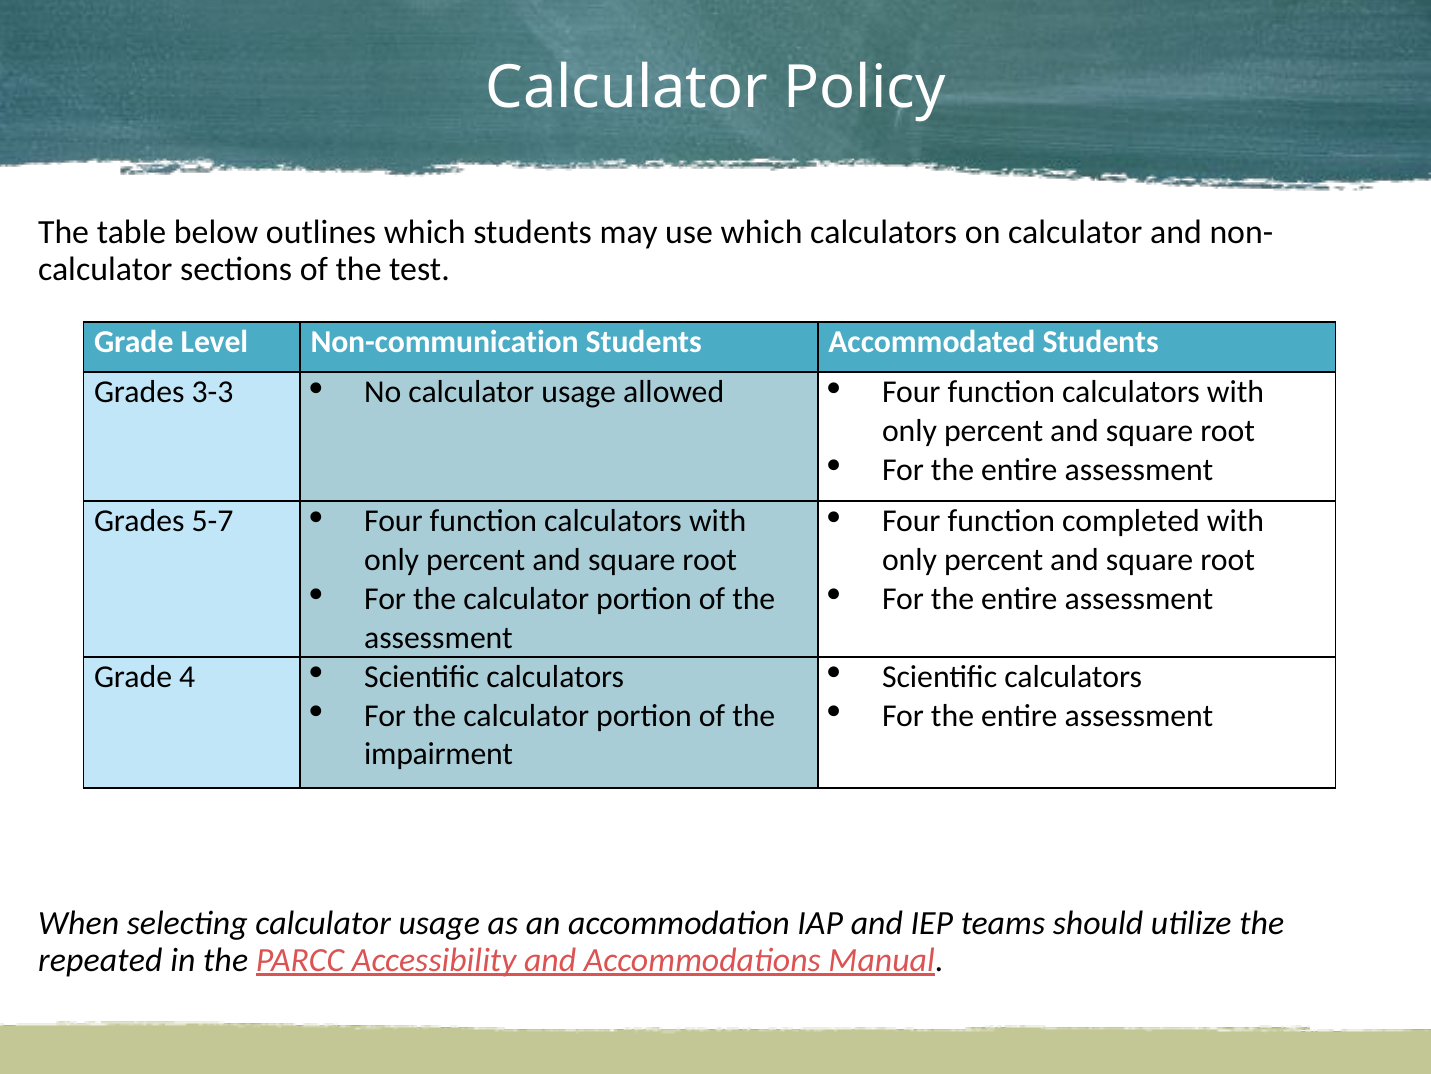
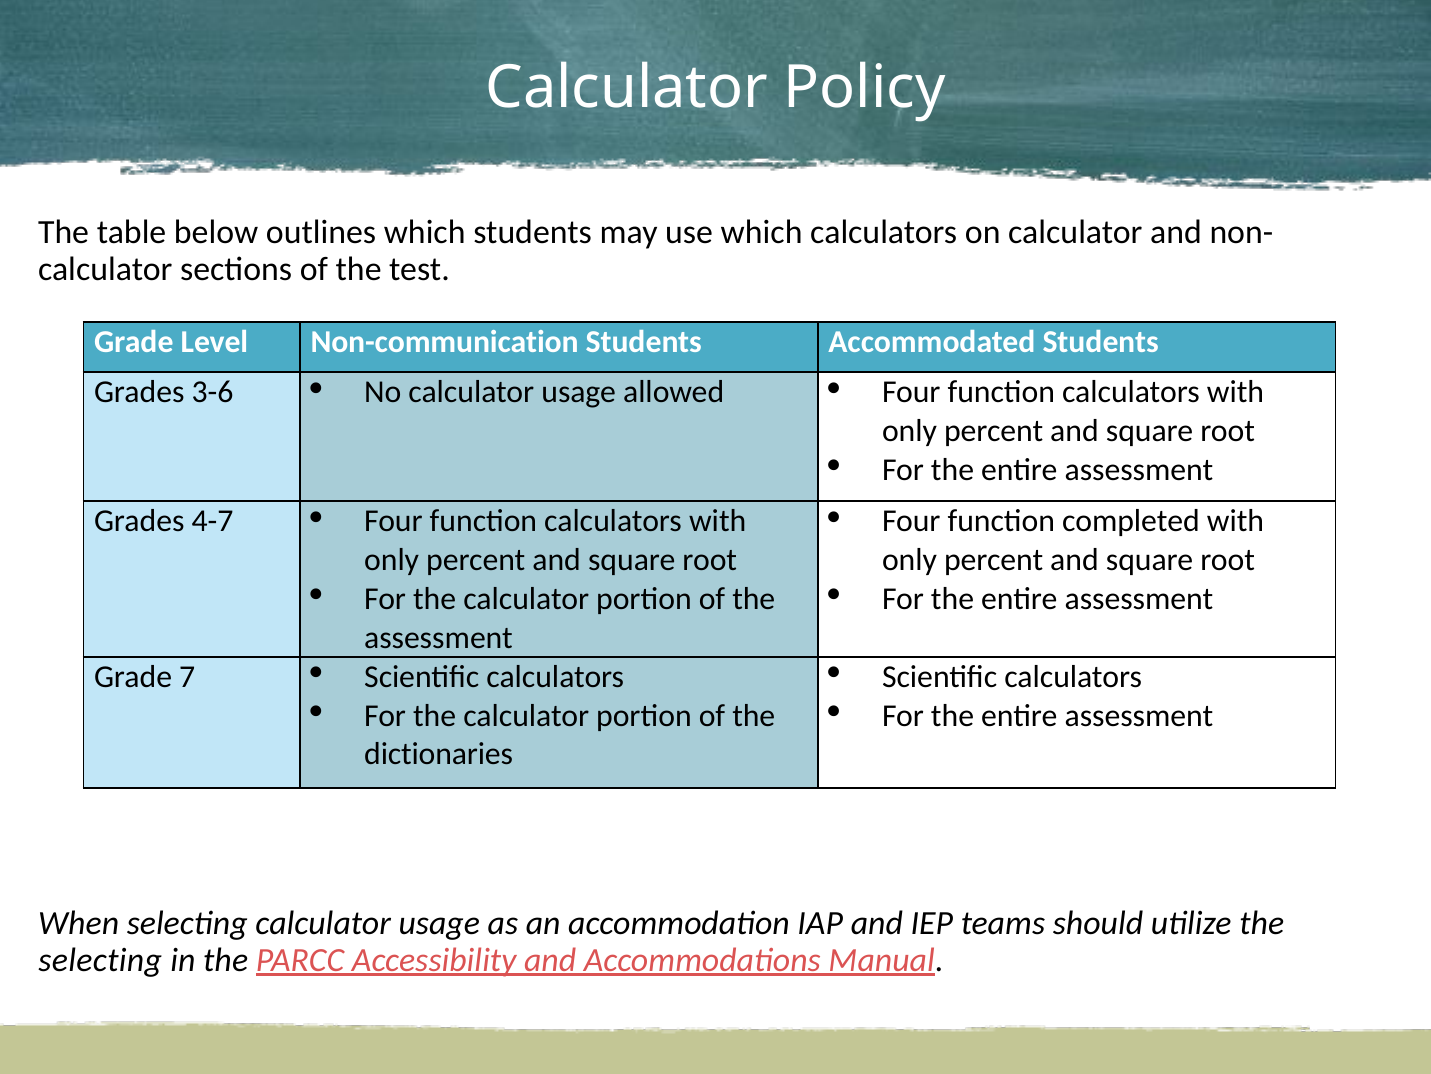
3-3: 3-3 -> 3-6 (213, 392)
5-7: 5-7 -> 4-7 (213, 521)
4: 4 -> 7 (187, 676)
impairment: impairment -> dictionaries (439, 754)
repeated: repeated -> selecting (100, 959)
